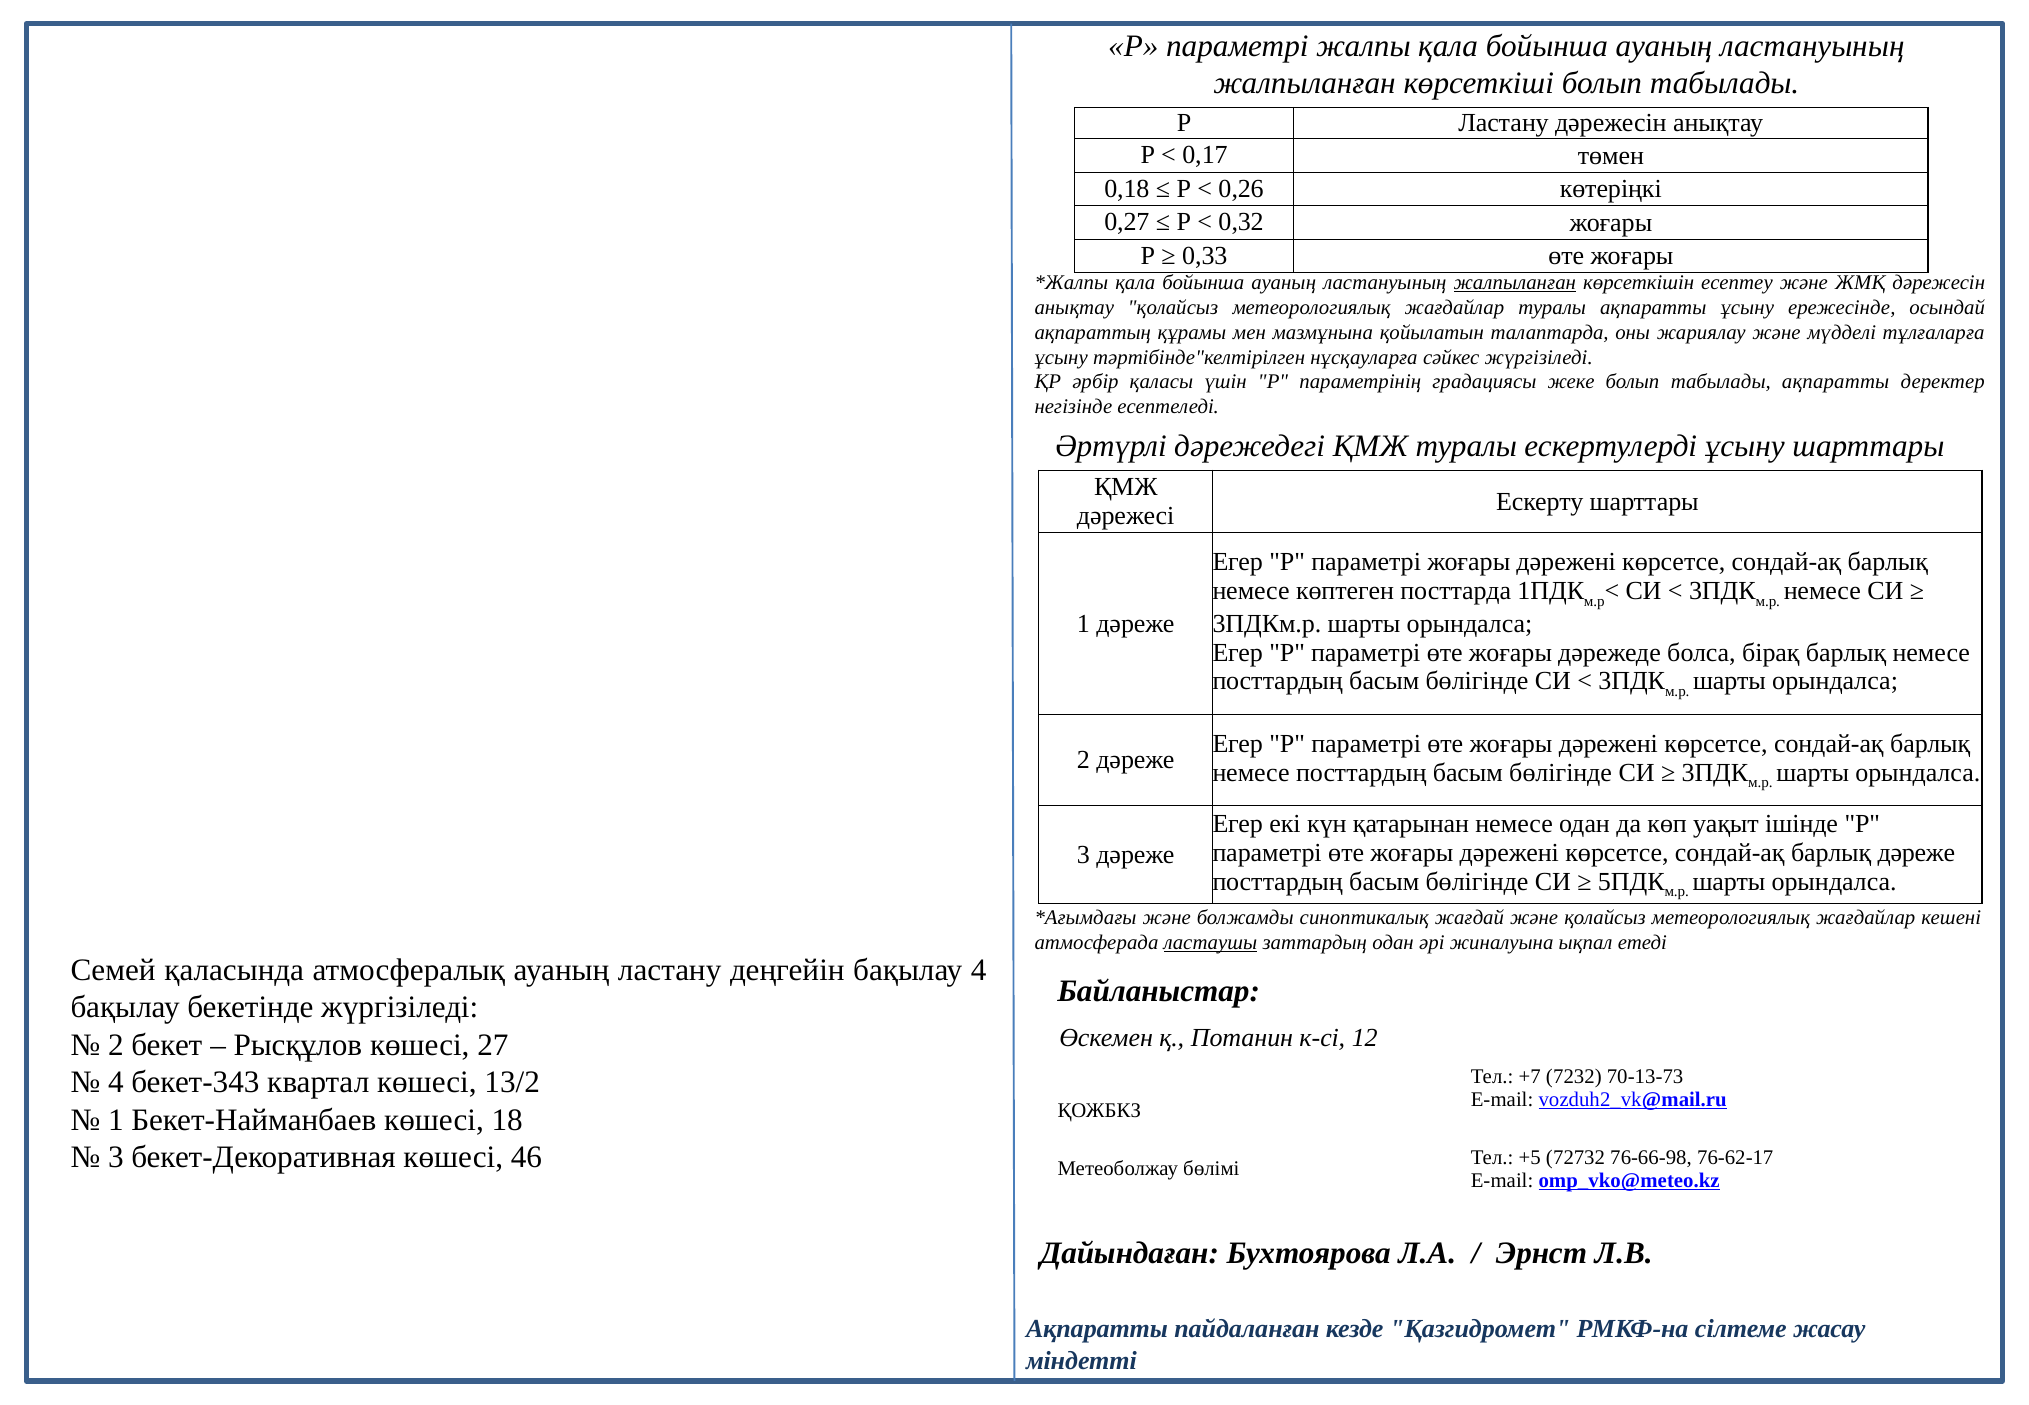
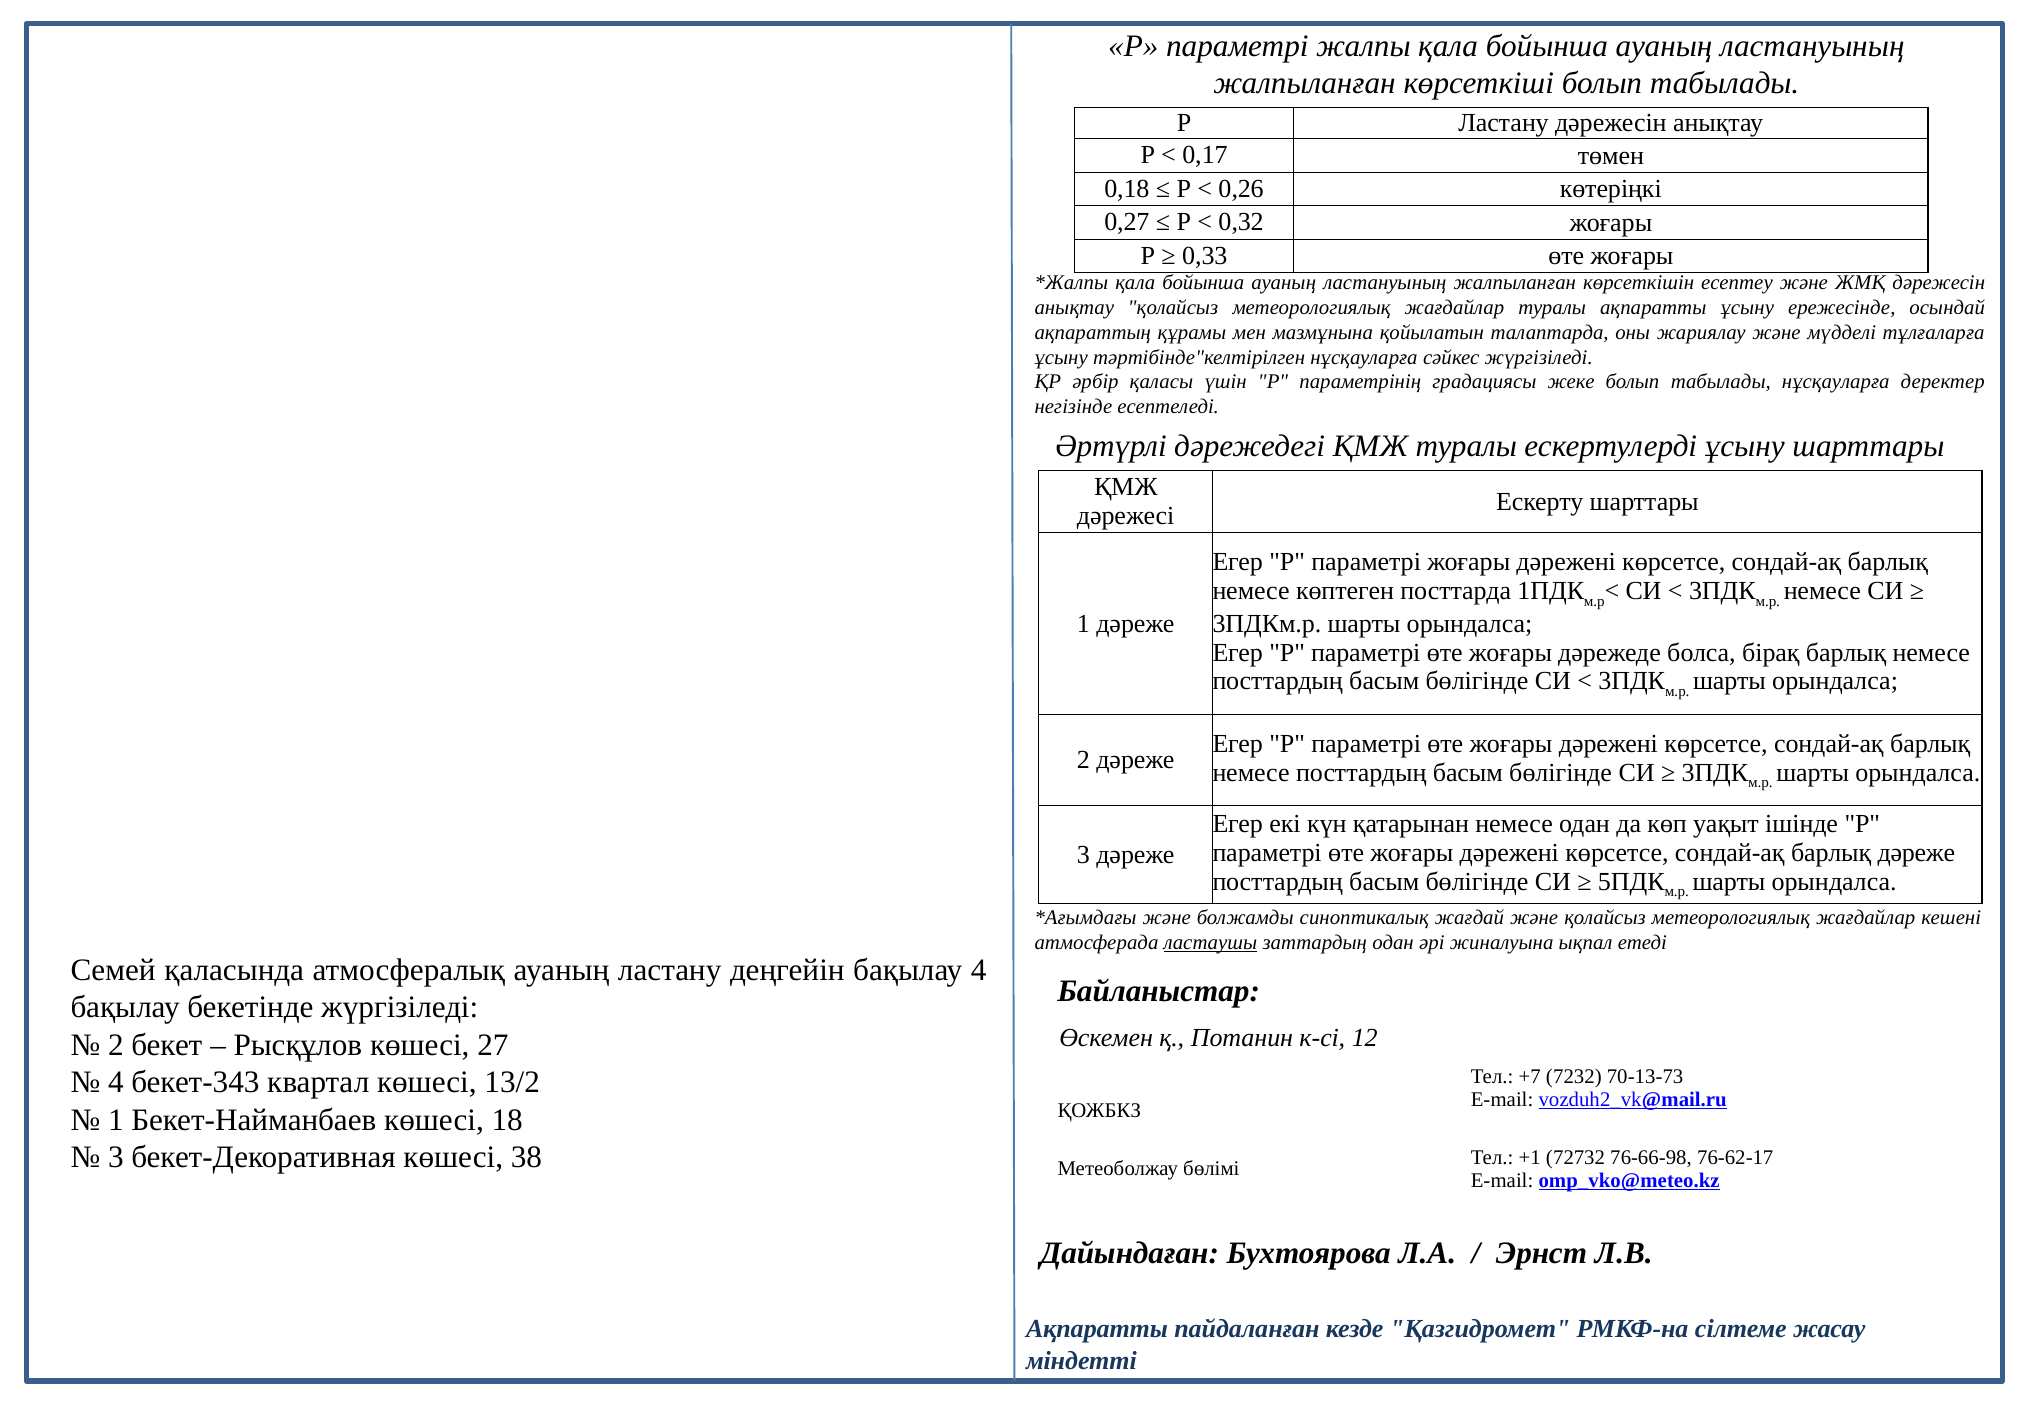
жалпыланған underline: present -> none (1515, 282)
табылады ақпаратты: ақпаратты -> нұсқауларға (1836, 382)
46: 46 -> 38 (527, 1157)
+5: +5 -> +1 (1530, 1157)
